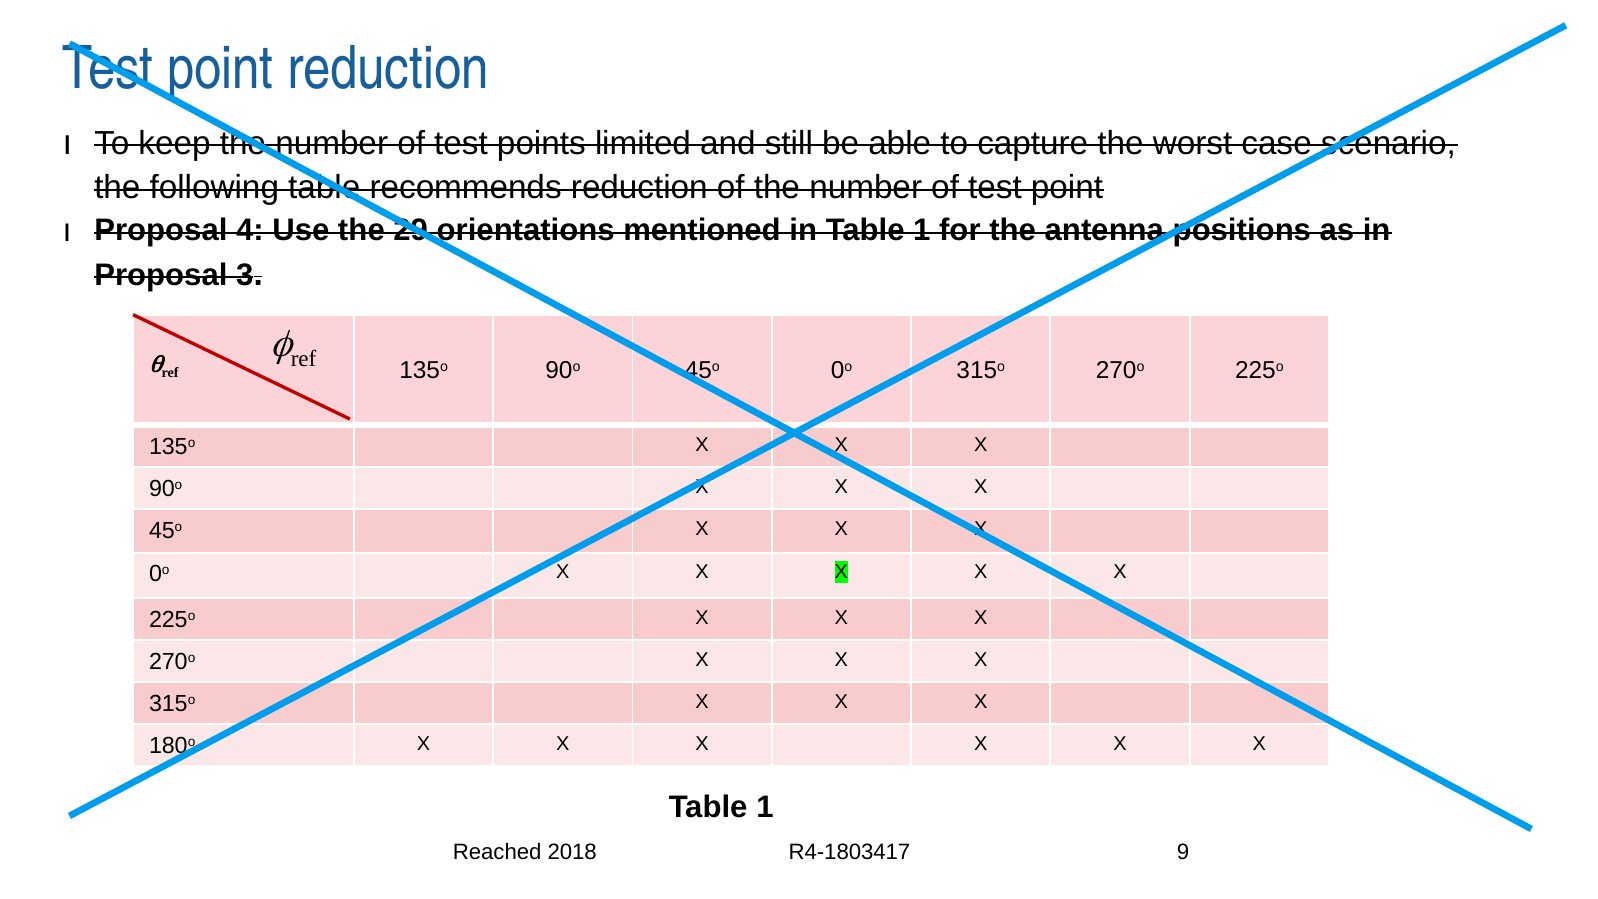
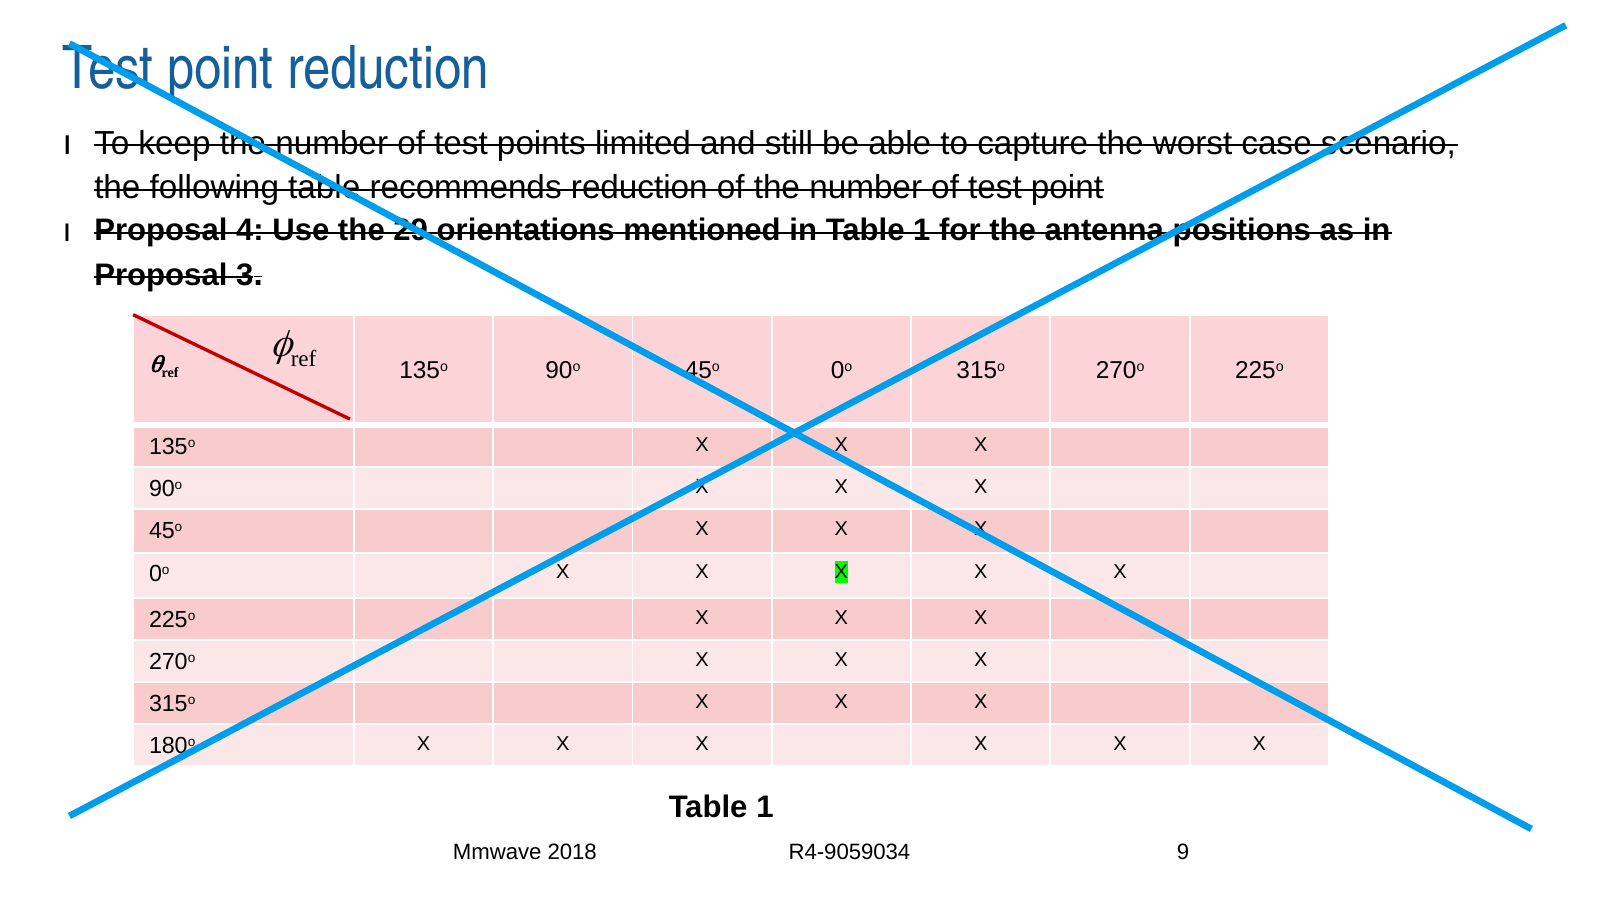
Reached: Reached -> Mmwave (497, 852)
R4-1803417: R4-1803417 -> R4-9059034 (849, 852)
